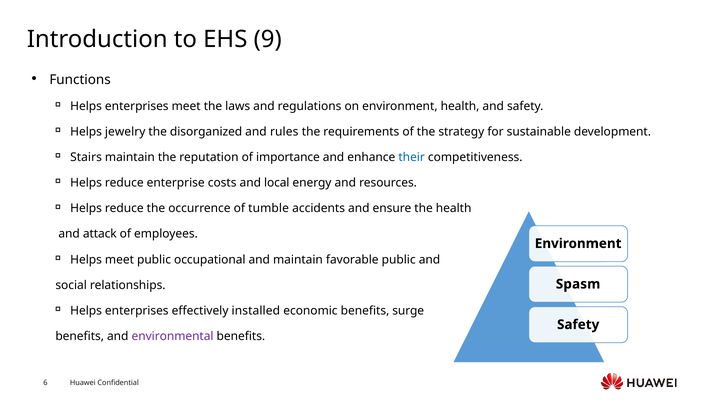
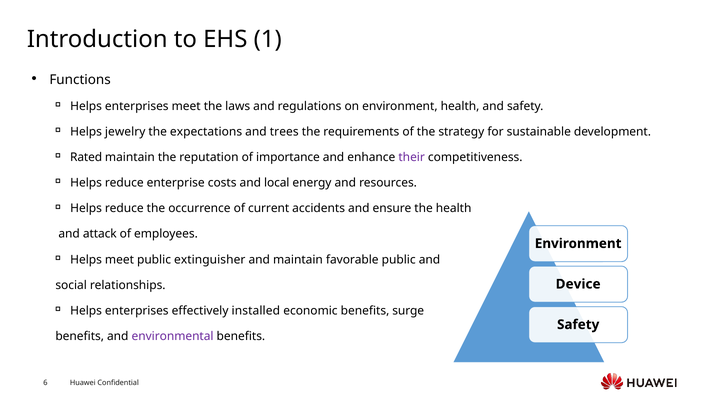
9: 9 -> 1 (268, 39)
disorganized: disorganized -> expectations (206, 132)
rules: rules -> trees (284, 132)
Stairs: Stairs -> Rated (86, 157)
their colour: blue -> purple (412, 157)
tumble: tumble -> current (269, 208)
occupational: occupational -> extinguisher (210, 259)
Spasm: Spasm -> Device (578, 284)
